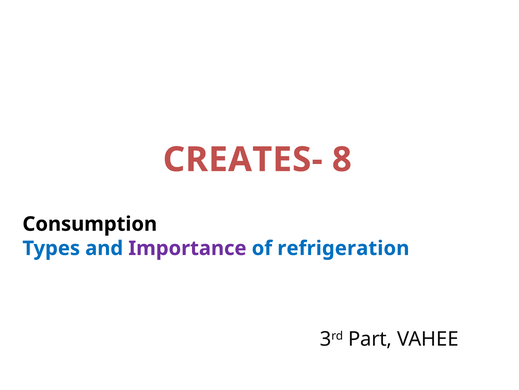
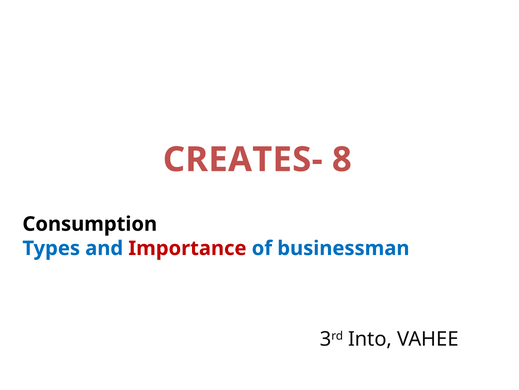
Importance colour: purple -> red (187, 248)
refrigeration: refrigeration -> businessman (343, 248)
Part: Part -> Into (370, 338)
